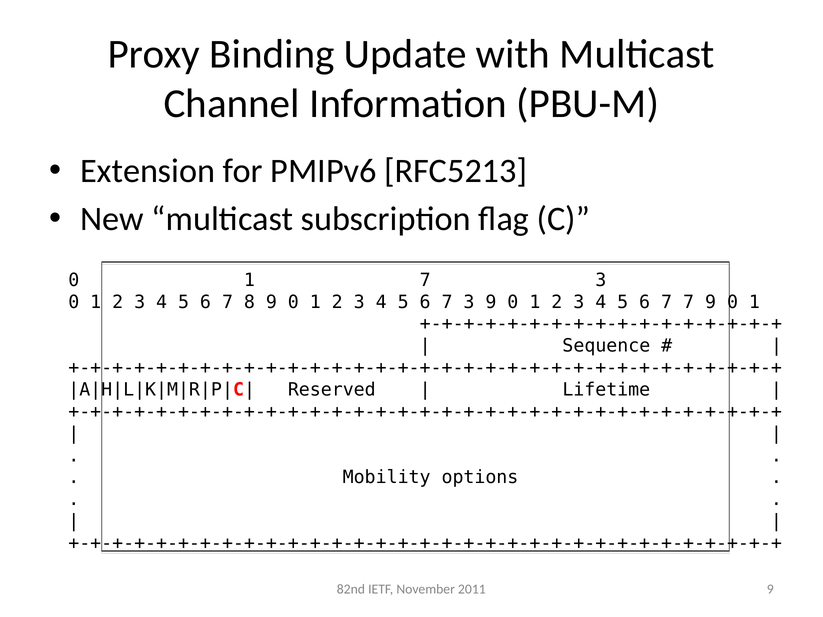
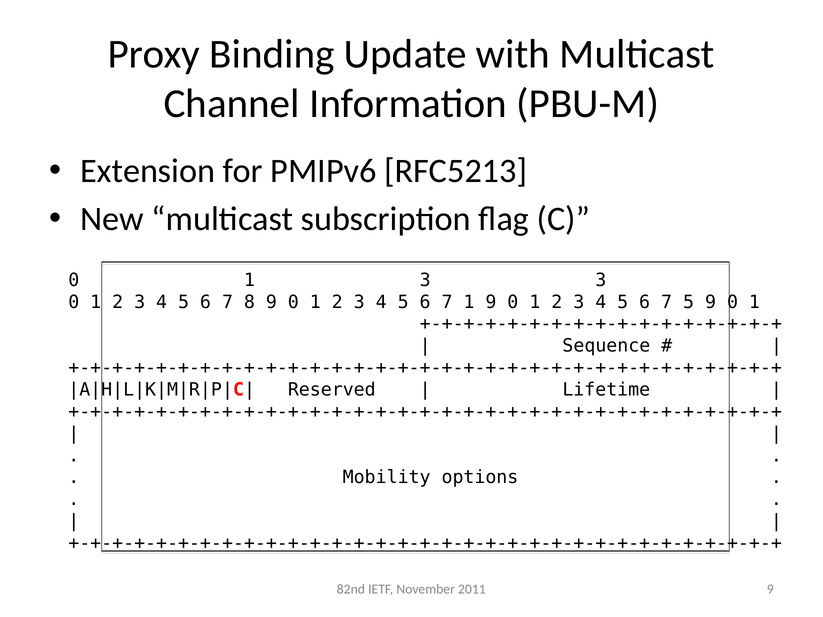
1 7: 7 -> 3 (425, 280)
6 7 3: 3 -> 1 (469, 302)
7 7: 7 -> 5 (689, 302)
